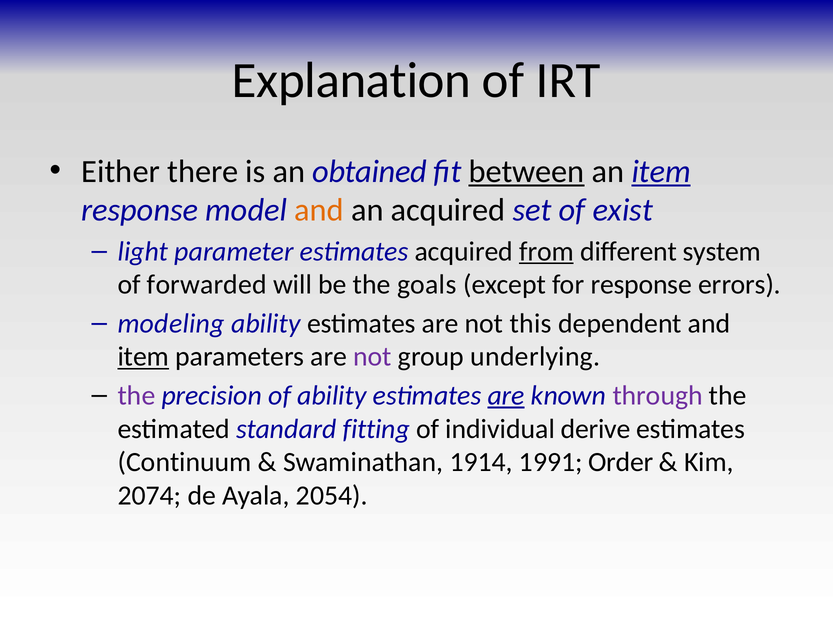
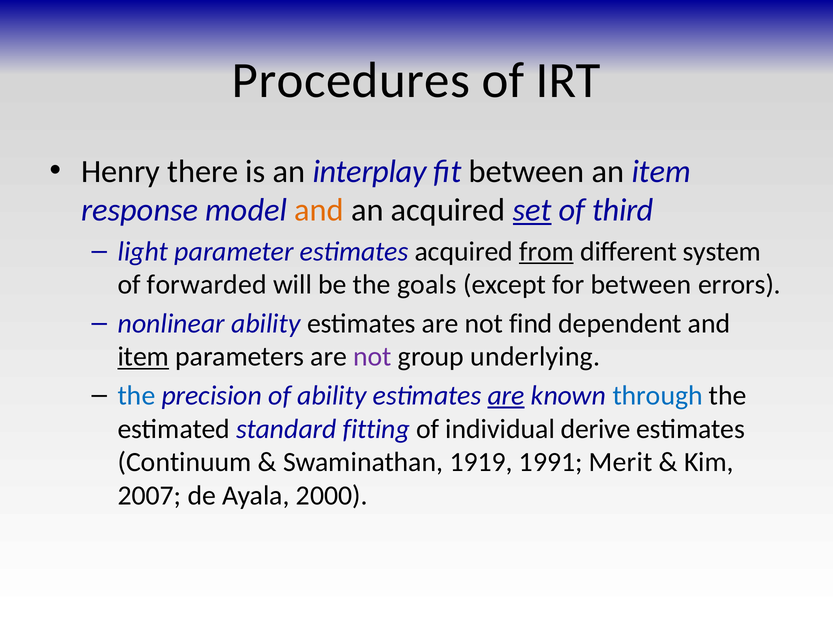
Explanation: Explanation -> Procedures (351, 81)
Either: Either -> Henry (121, 172)
obtained: obtained -> interplay (370, 172)
between underline: present -> none (527, 172)
item underline: present -> none (661, 172)
set underline: none -> present (532, 210)
exist: exist -> third (623, 210)
for response: response -> between (641, 285)
modeling: modeling -> nonlinear (171, 324)
this: this -> find (531, 324)
the colour: purple -> blue (137, 396)
through colour: purple -> blue (658, 396)
1914: 1914 -> 1919 (481, 463)
Order: Order -> Merit (621, 463)
2074: 2074 -> 2007 (149, 496)
2054: 2054 -> 2000 (332, 496)
